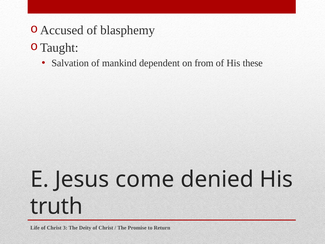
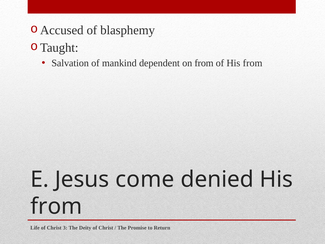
of His these: these -> from (253, 63)
truth: truth -> from (56, 206)
